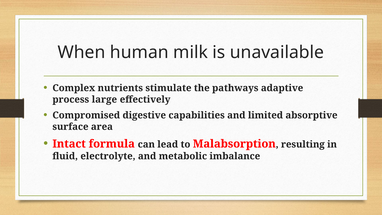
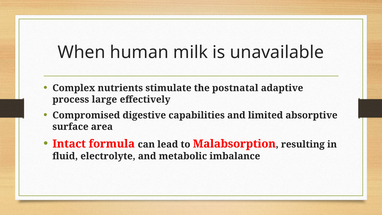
pathways: pathways -> postnatal (235, 88)
